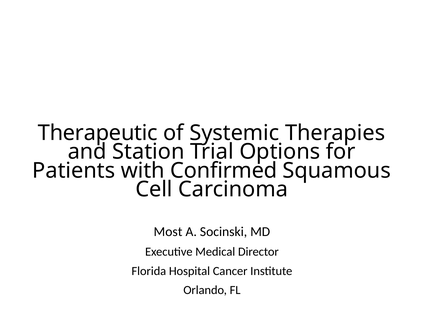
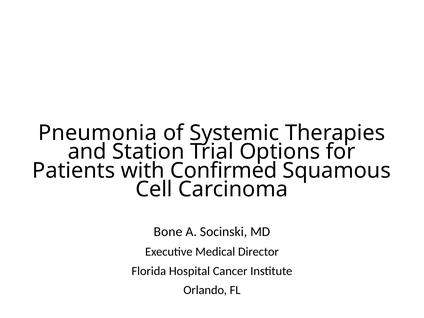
Therapeutic: Therapeutic -> Pneumonia (98, 133)
Most: Most -> Bone (168, 232)
